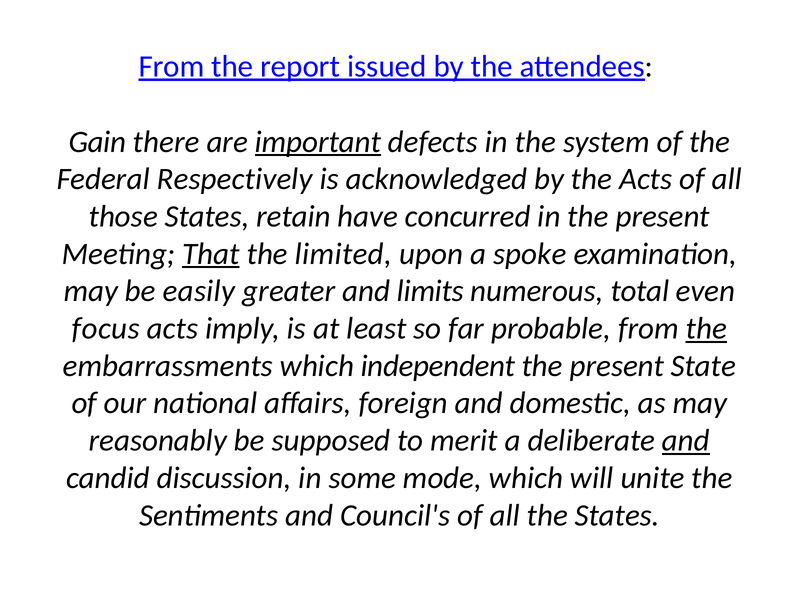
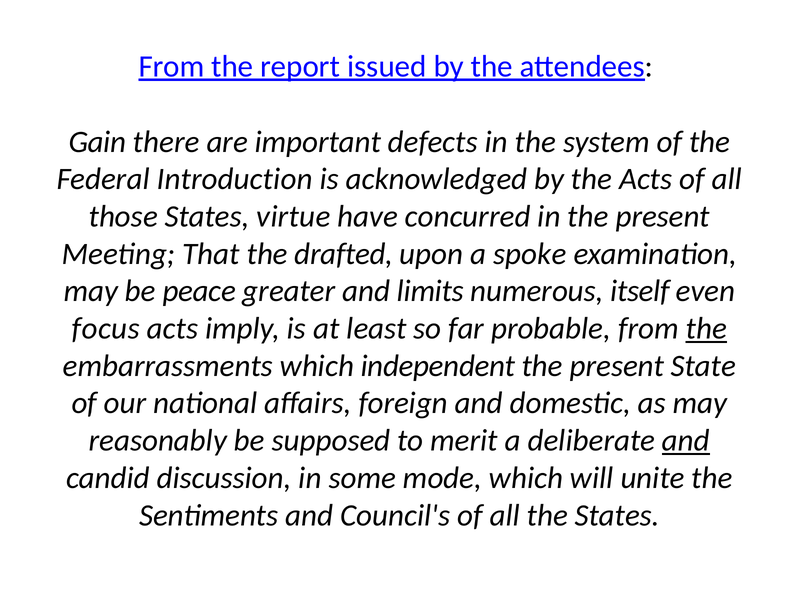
important underline: present -> none (318, 142)
Respectively: Respectively -> Introduction (235, 179)
retain: retain -> virtue (293, 216)
That underline: present -> none (211, 253)
limited: limited -> drafted (344, 253)
easily: easily -> peace (199, 291)
total: total -> itself (640, 291)
